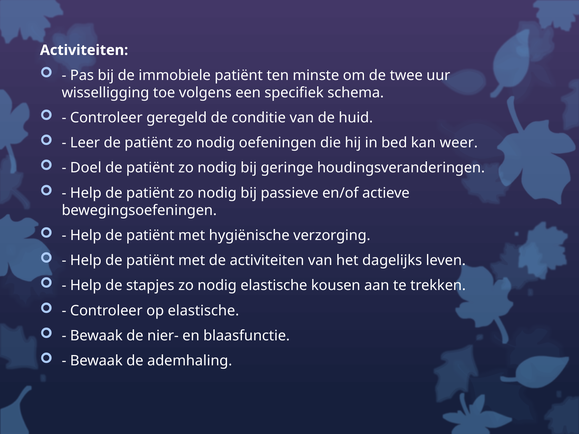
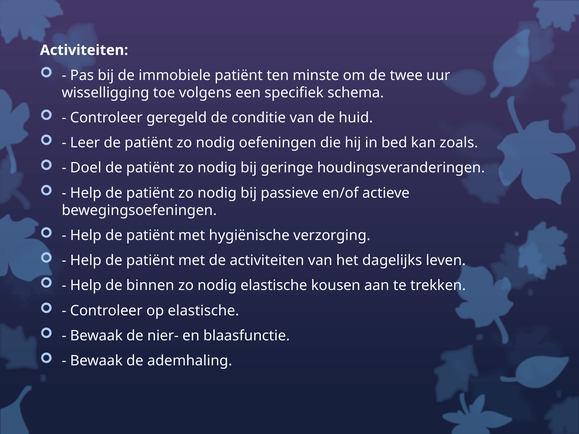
weer: weer -> zoals (459, 143)
stapjes: stapjes -> binnen (150, 286)
